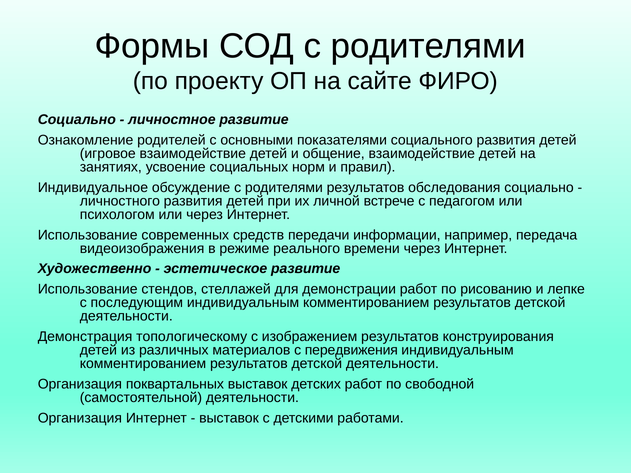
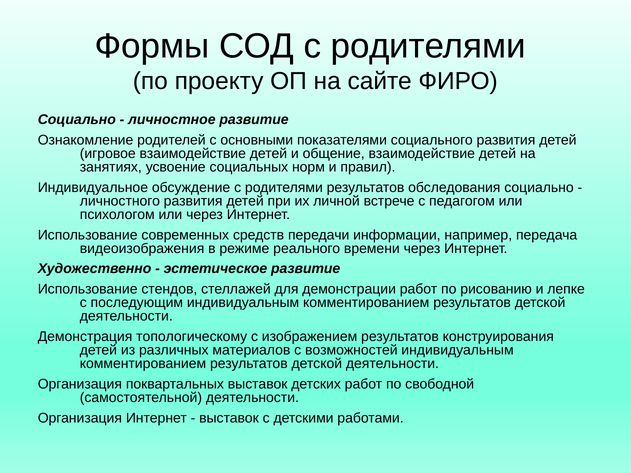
передвижения: передвижения -> возможностей (351, 350)
